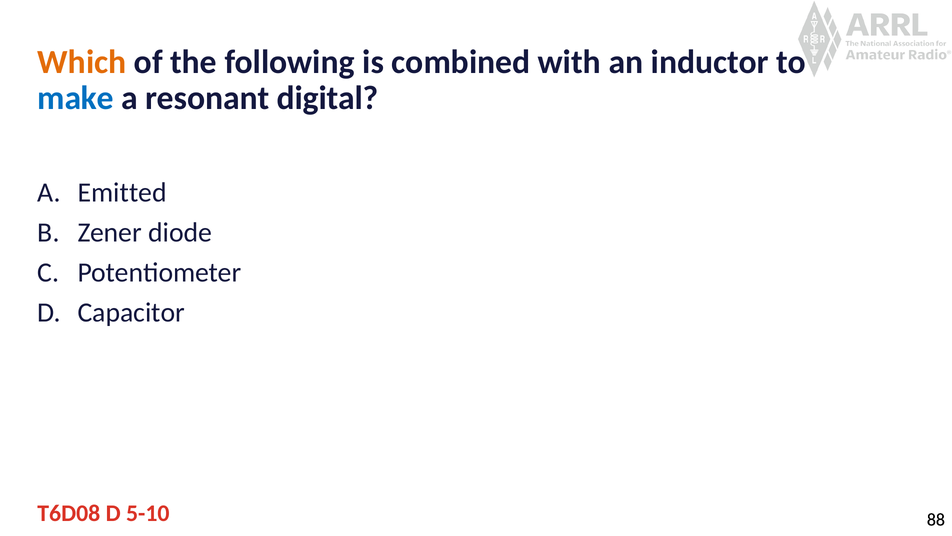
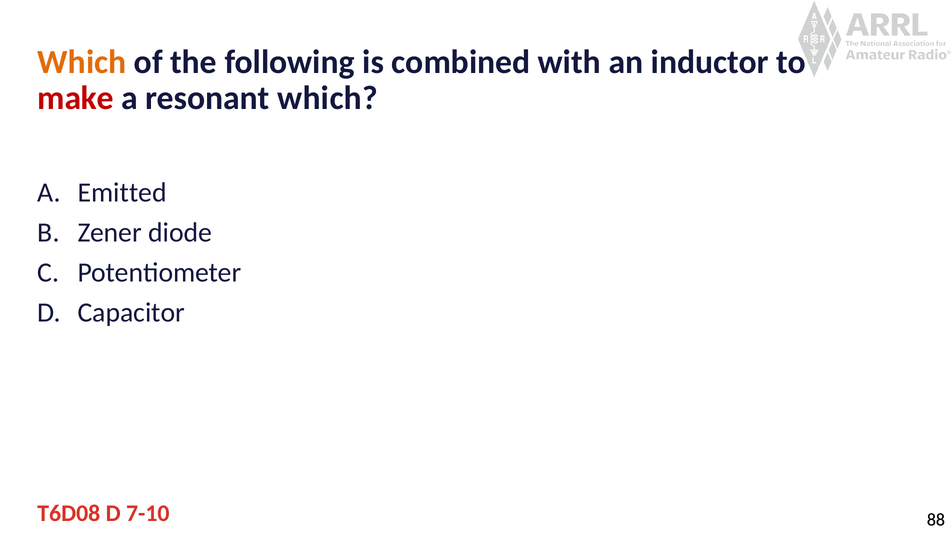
make colour: blue -> red (76, 98)
resonant digital: digital -> which (328, 98)
5-10: 5-10 -> 7-10 (148, 513)
